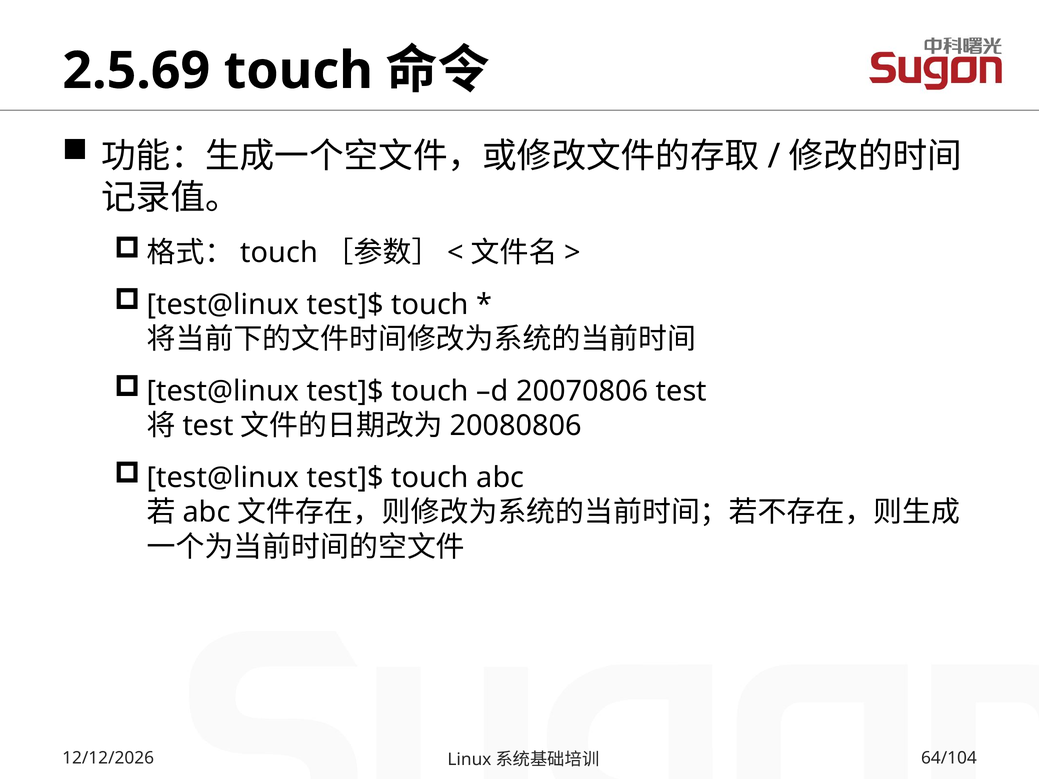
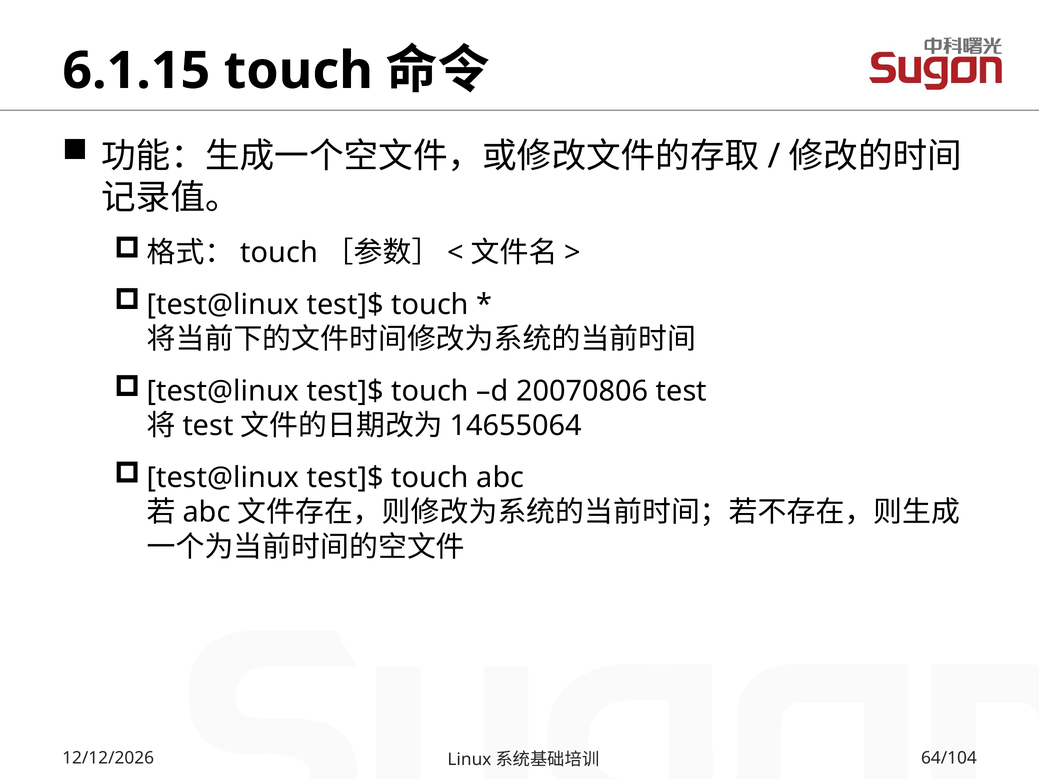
2.5.69: 2.5.69 -> 6.1.15 (136, 71)
20080806: 20080806 -> 14655064 (516, 426)
